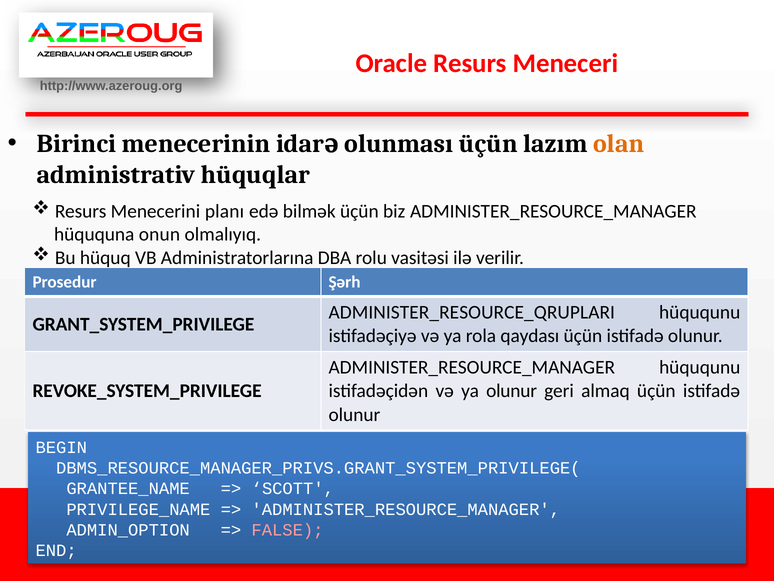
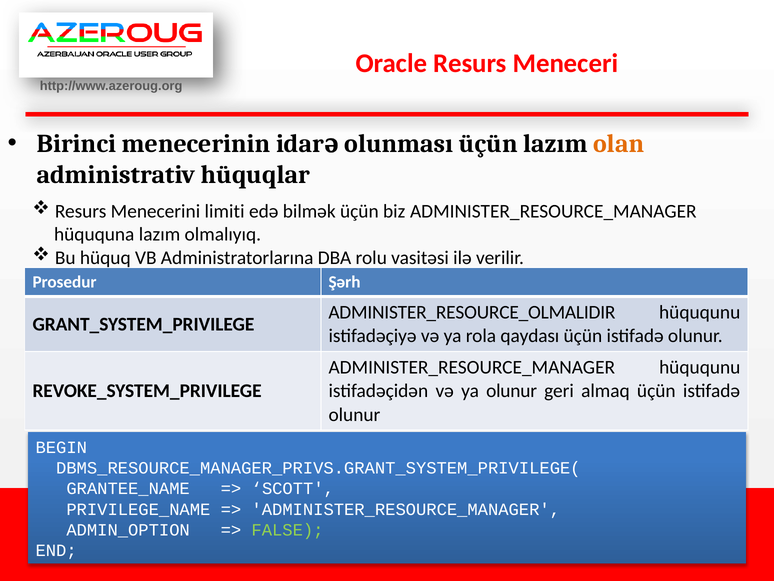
planı: planı -> limiti (225, 211)
hüququna onun: onun -> lazım (160, 234)
ADMINISTER_RESOURCE_QRUPLARI: ADMINISTER_RESOURCE_QRUPLARI -> ADMINISTER_RESOURCE_OLMALIDIR (472, 312)
FALSE colour: pink -> light green (288, 530)
